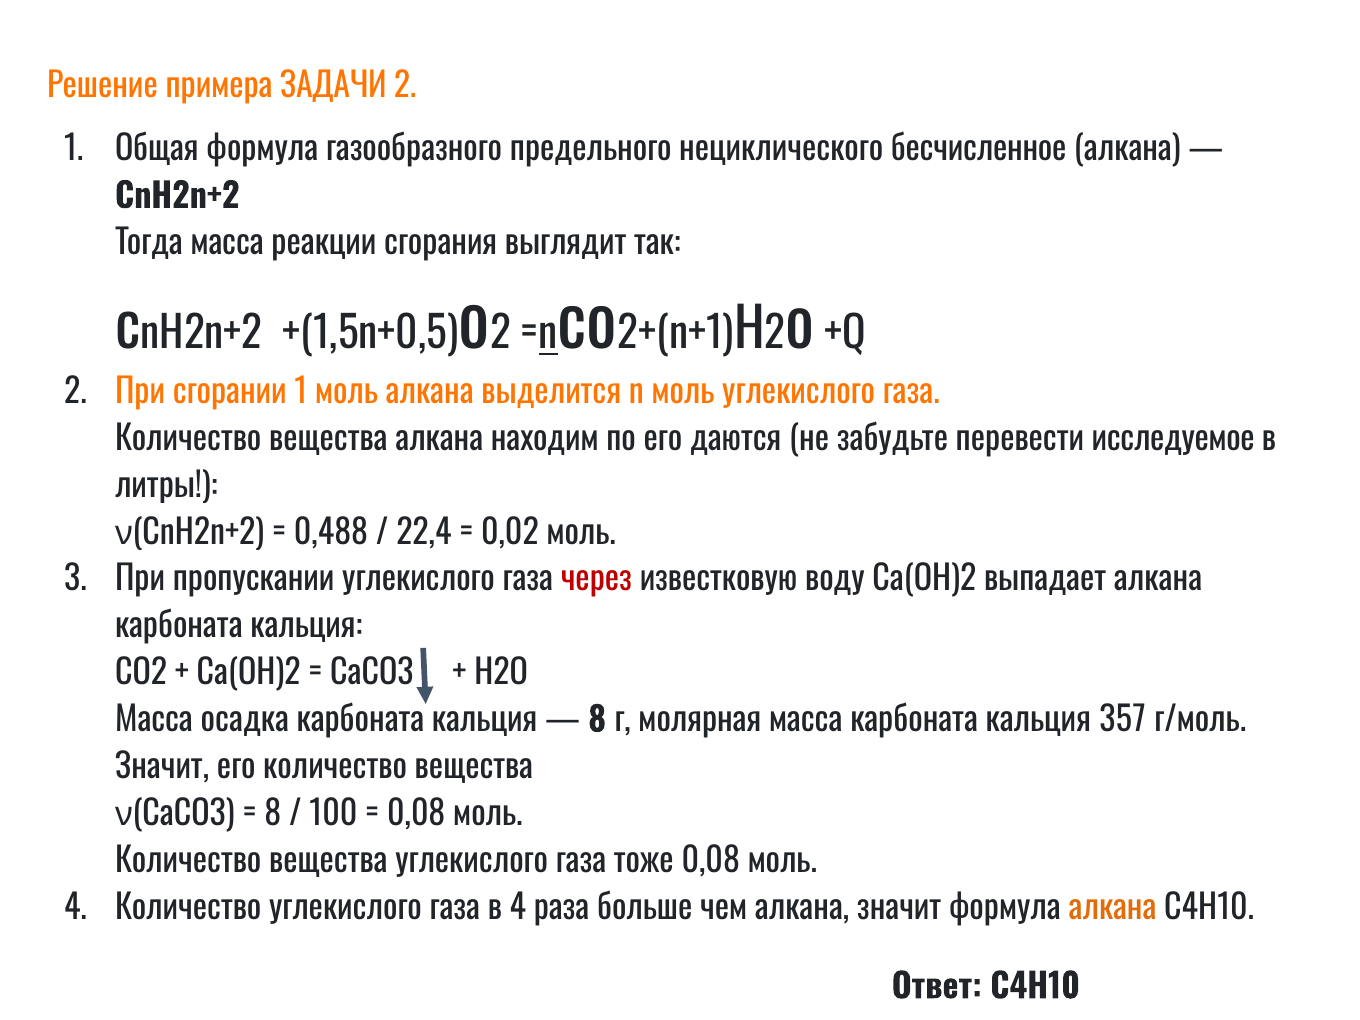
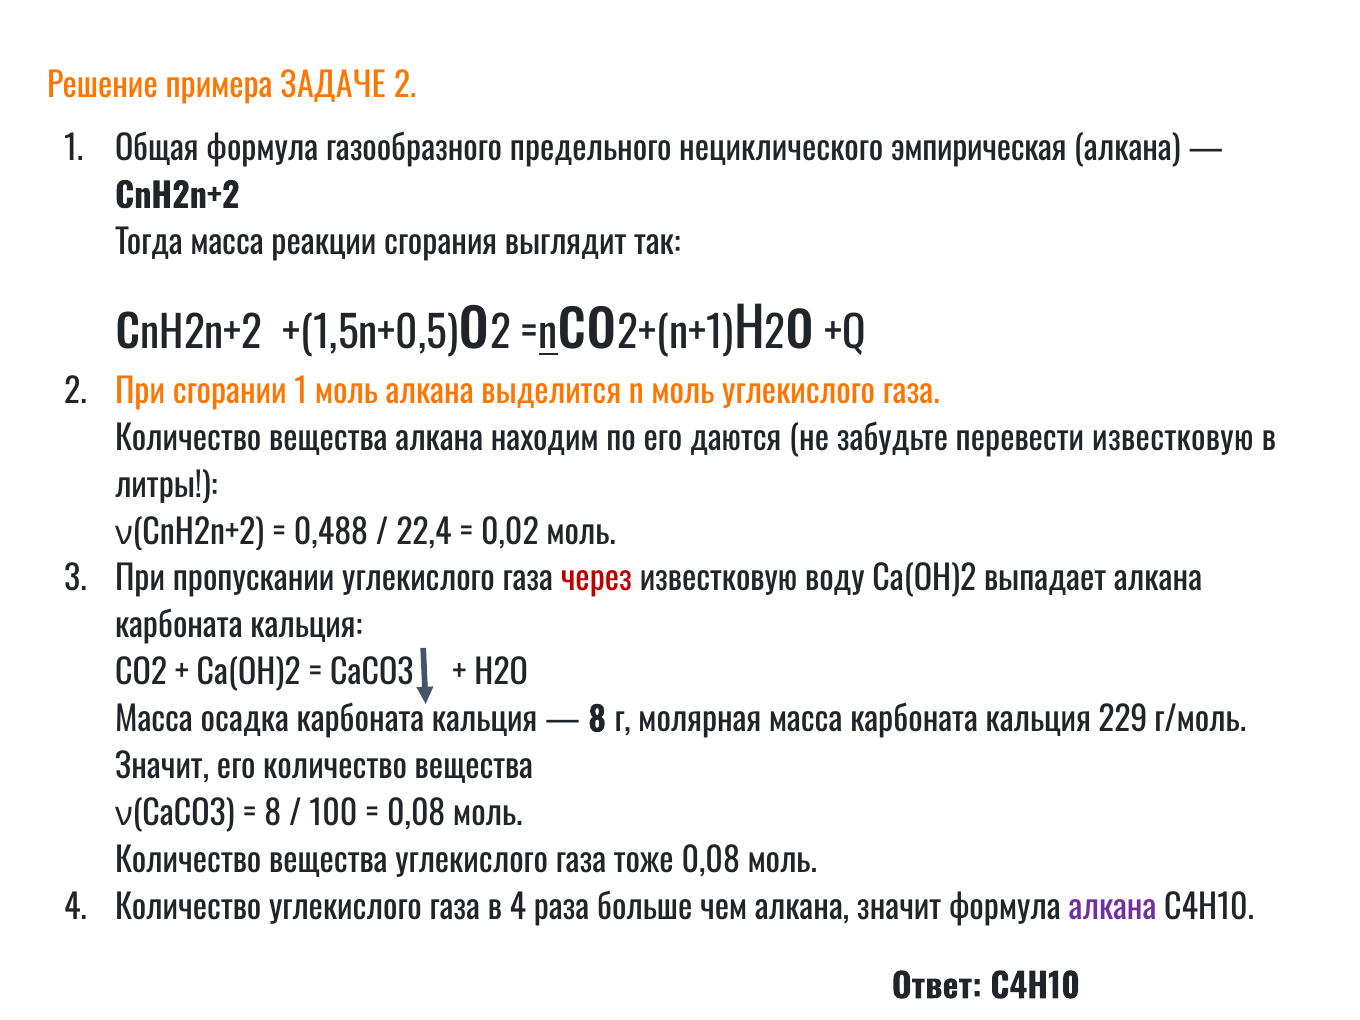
ЗАДАЧИ: ЗАДАЧИ -> ЗАДАЧЕ (333, 86)
бесчисленное: бесчисленное -> эмпирическая (979, 150)
перевести исследуемое: исследуемое -> известковую (1173, 439)
357: 357 -> 229 (1123, 720)
алкана colour: orange -> purple (1113, 908)
